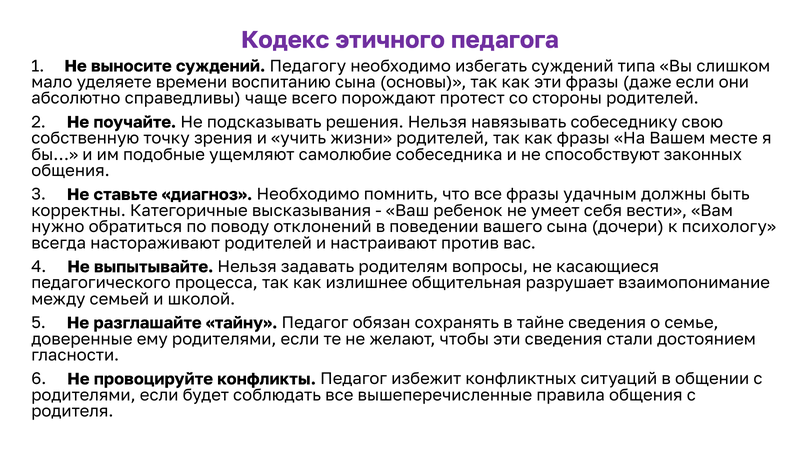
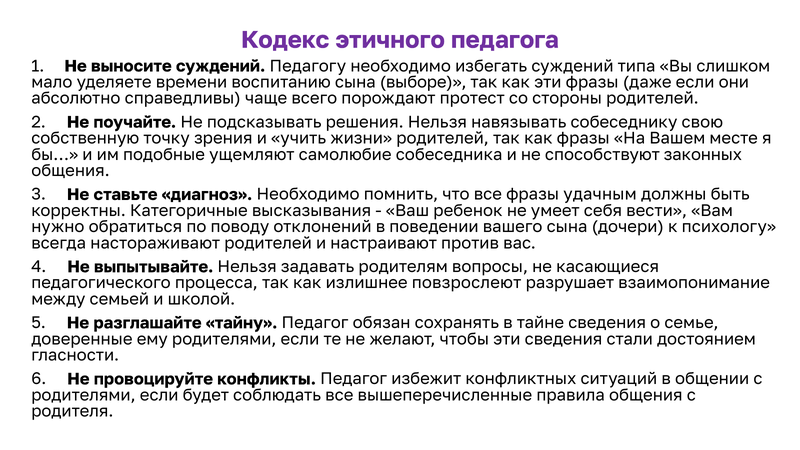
основы: основы -> выборе (423, 82)
общительная: общительная -> повзрослеют (467, 283)
